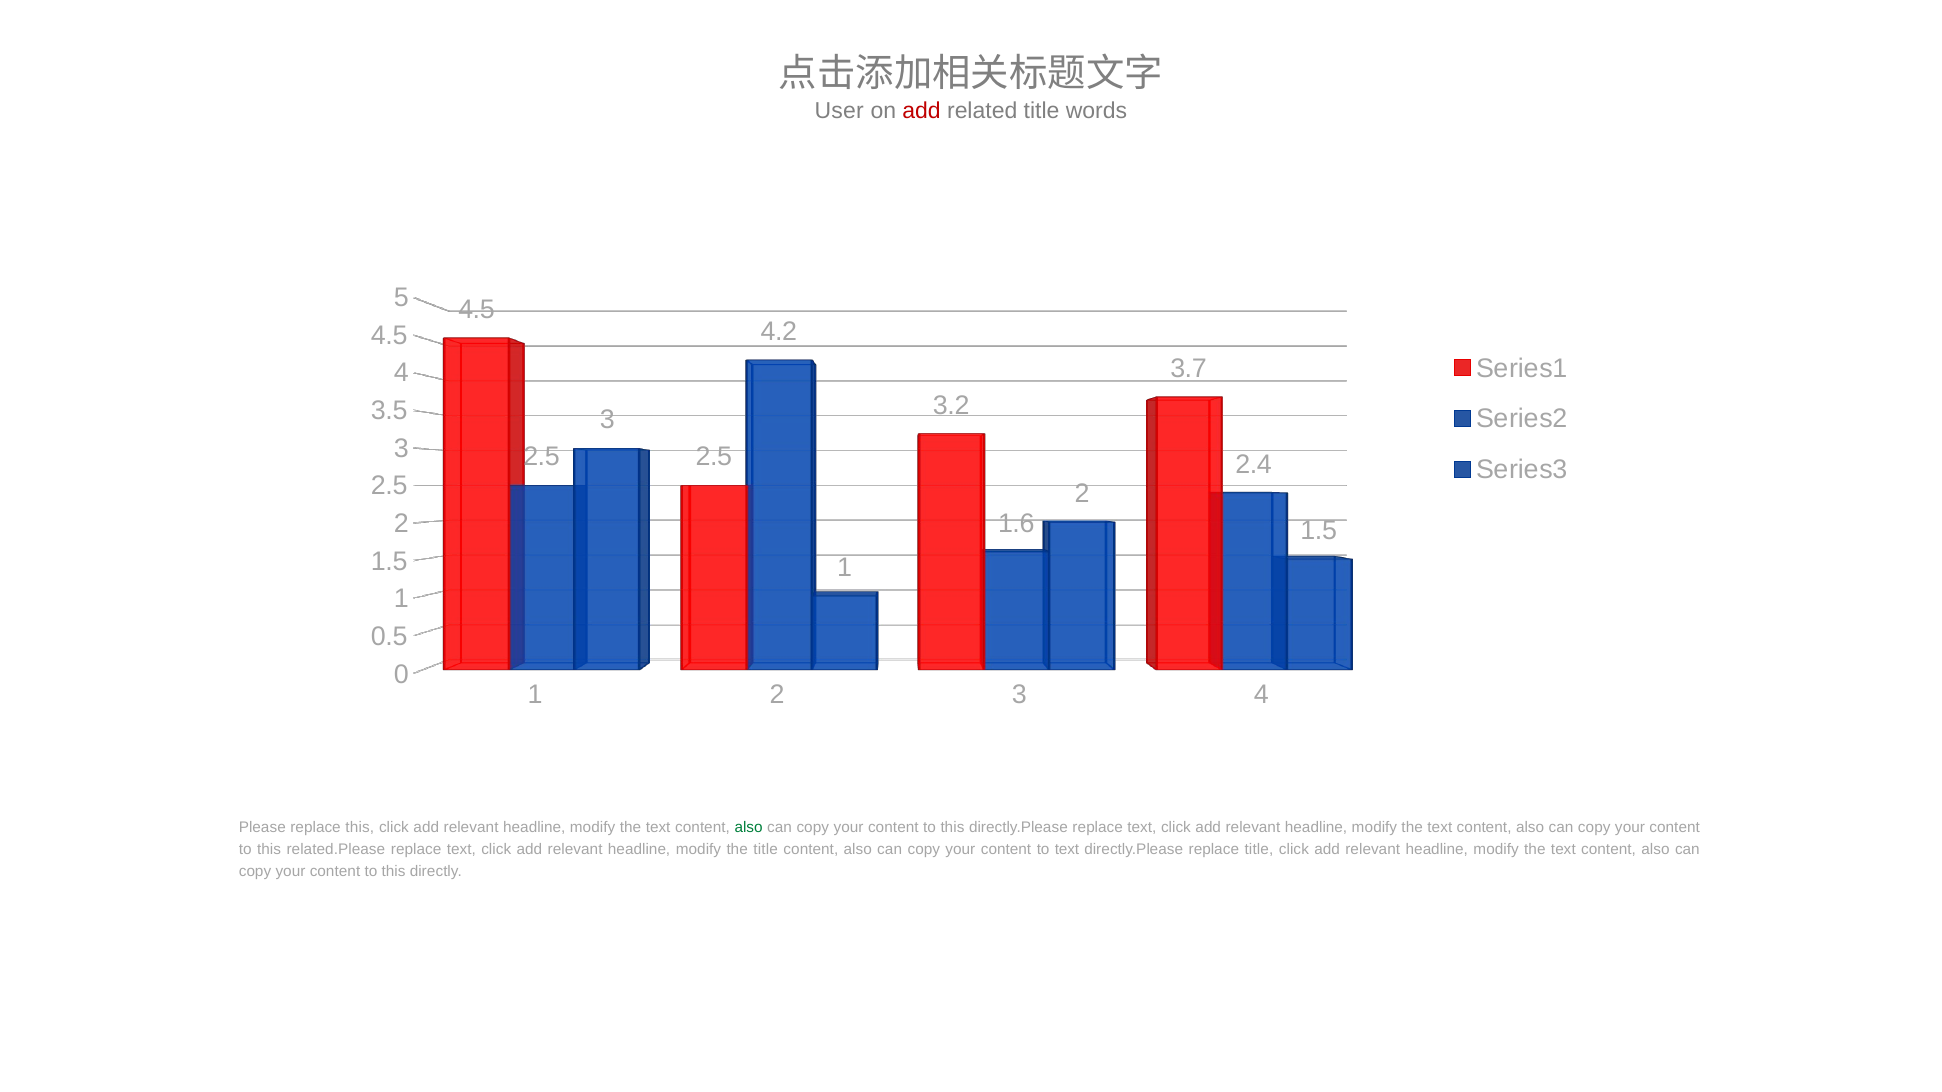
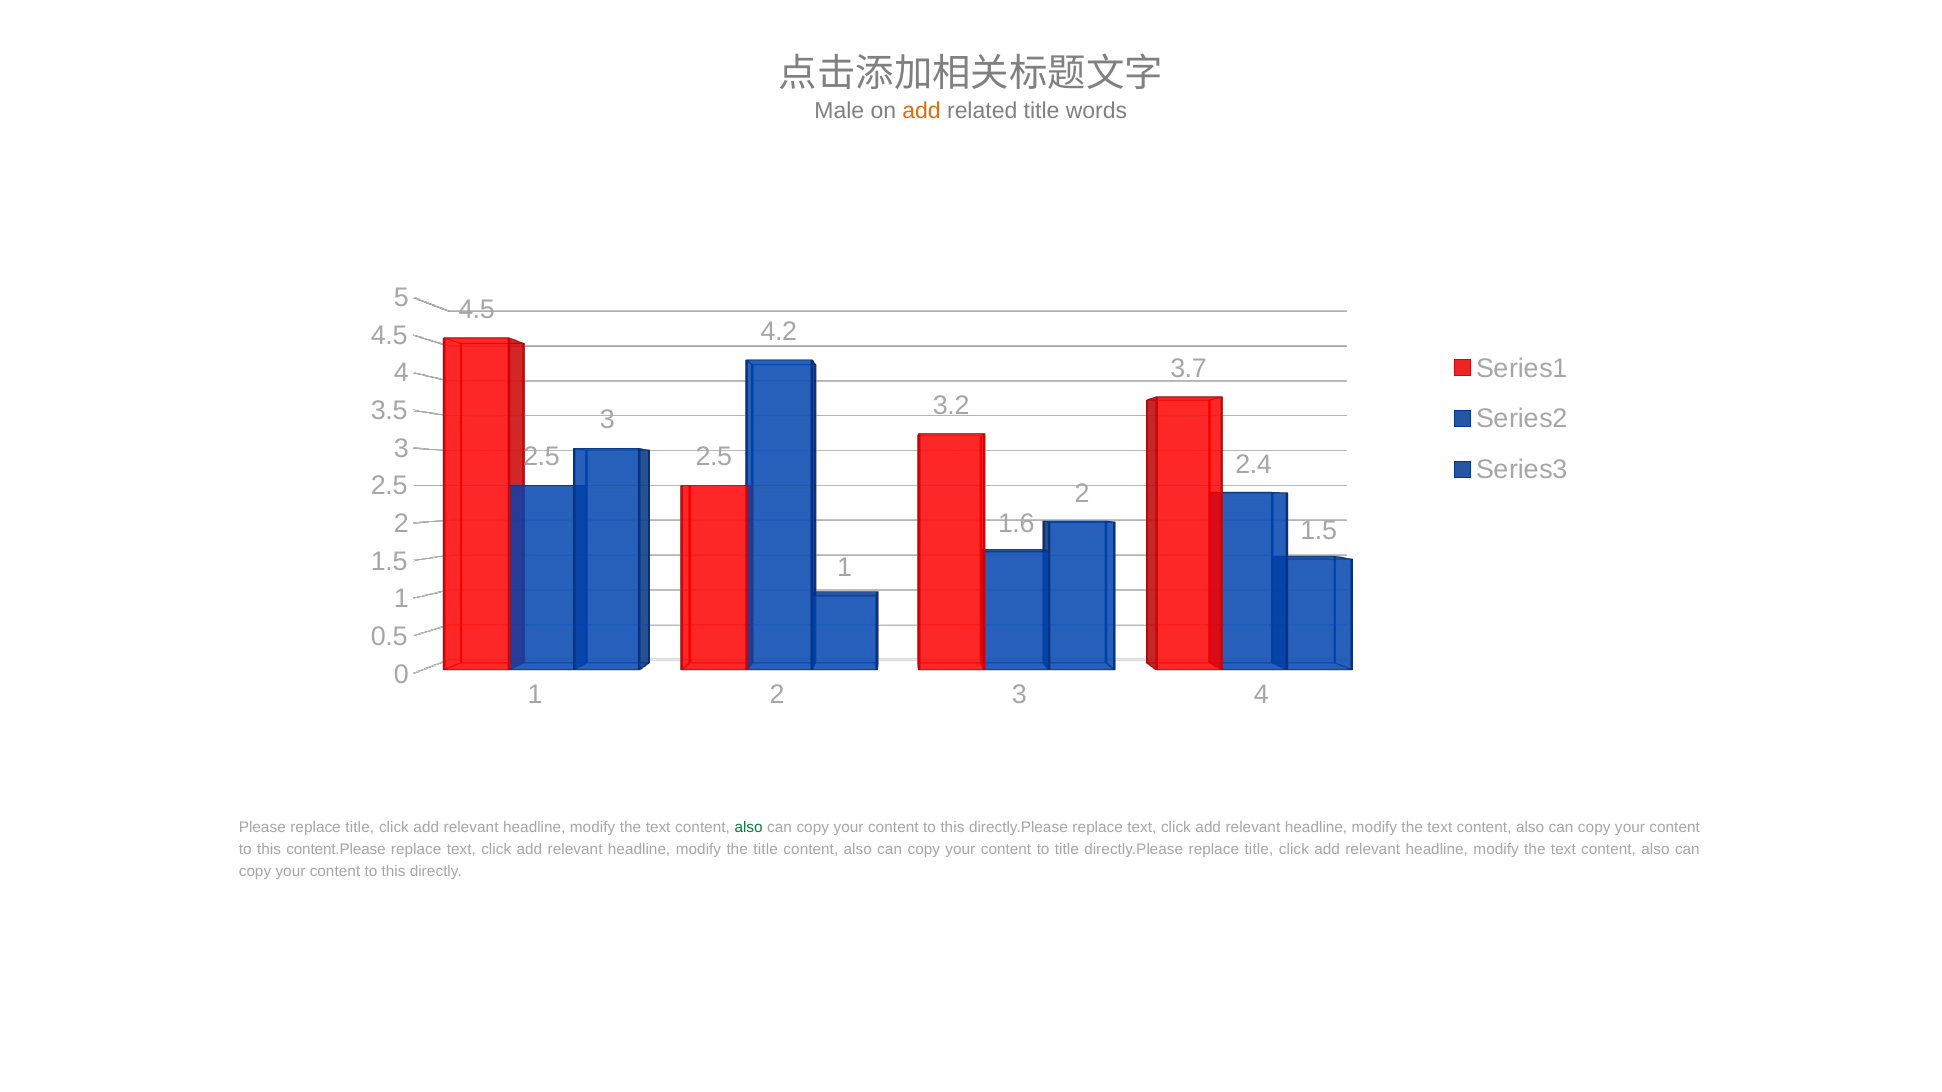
User: User -> Male (839, 111)
add colour: red -> orange (922, 111)
Please replace this: this -> title (360, 828)
related.Please: related.Please -> content.Please (336, 850)
to text: text -> title (1067, 850)
